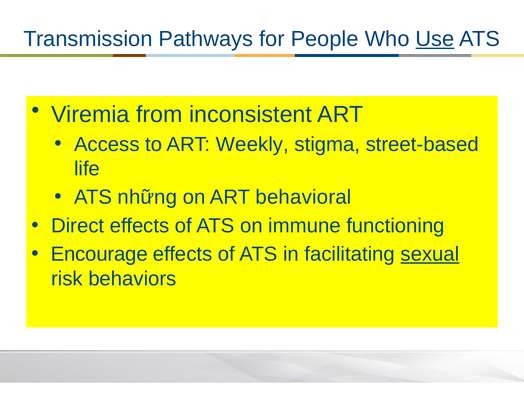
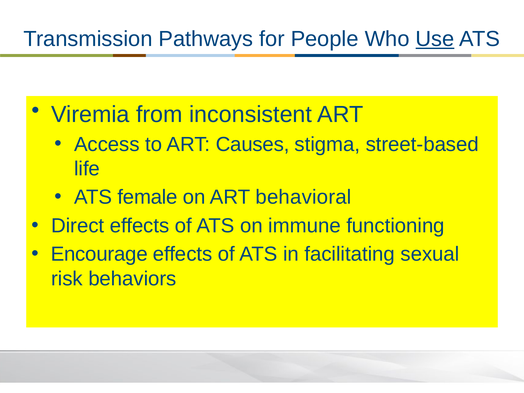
Weekly: Weekly -> Causes (253, 144)
những: những -> female (148, 197)
sexual underline: present -> none (430, 254)
